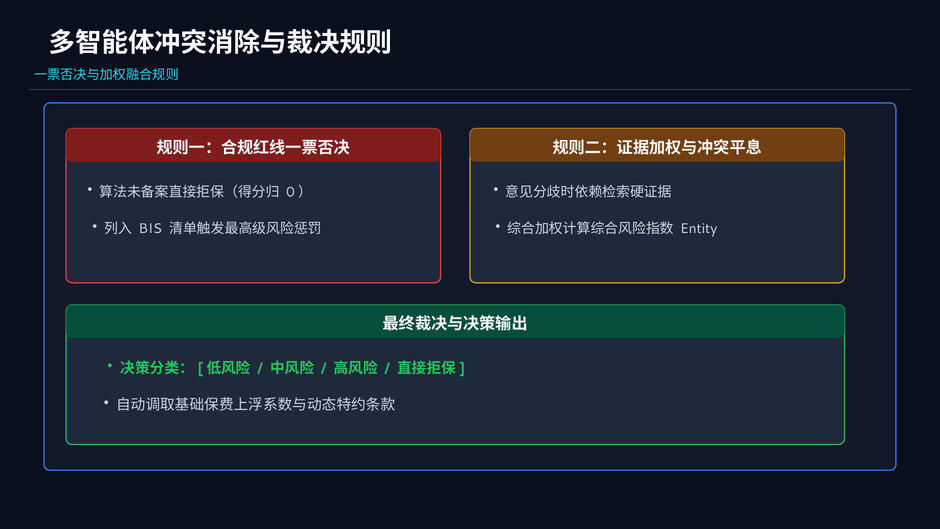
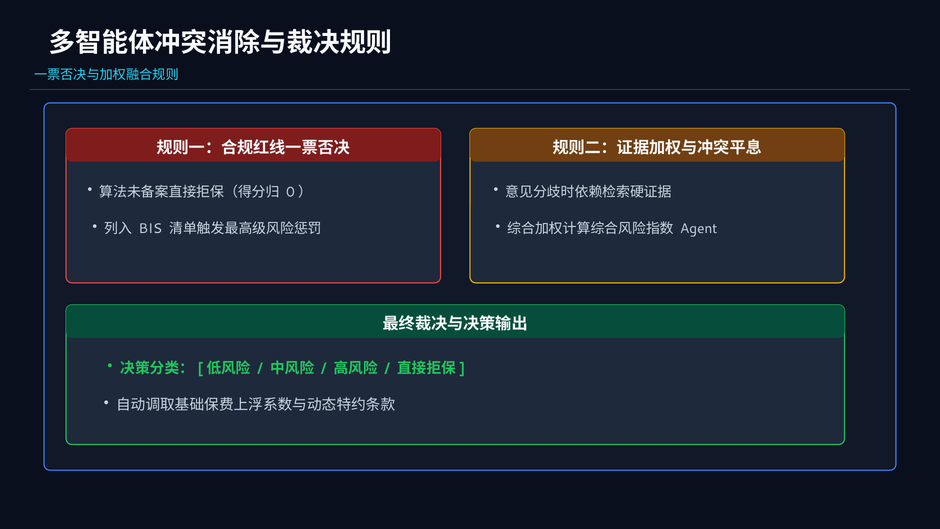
Entity: Entity -> Agent (699, 229)
